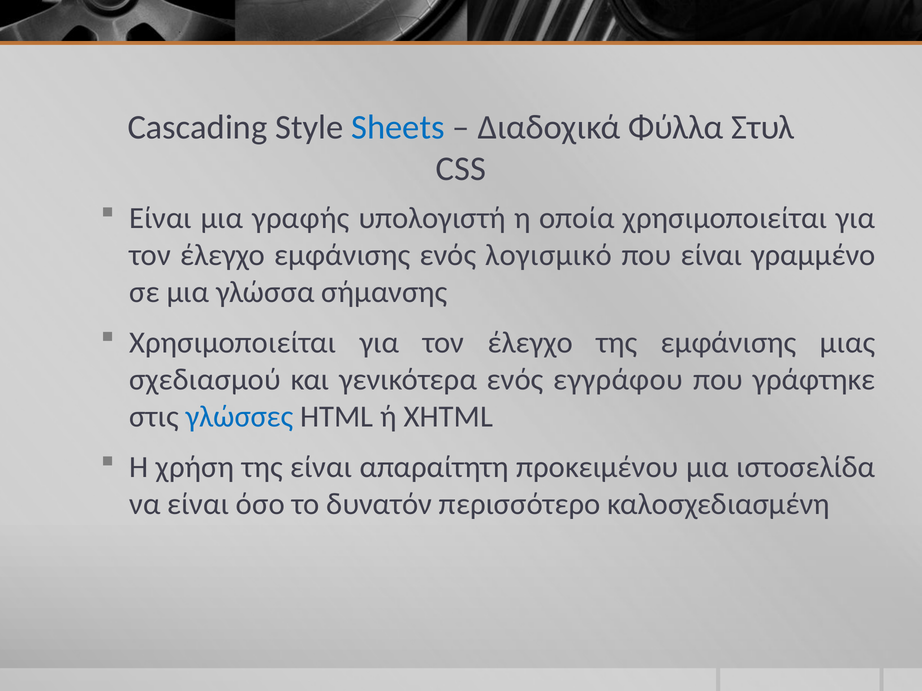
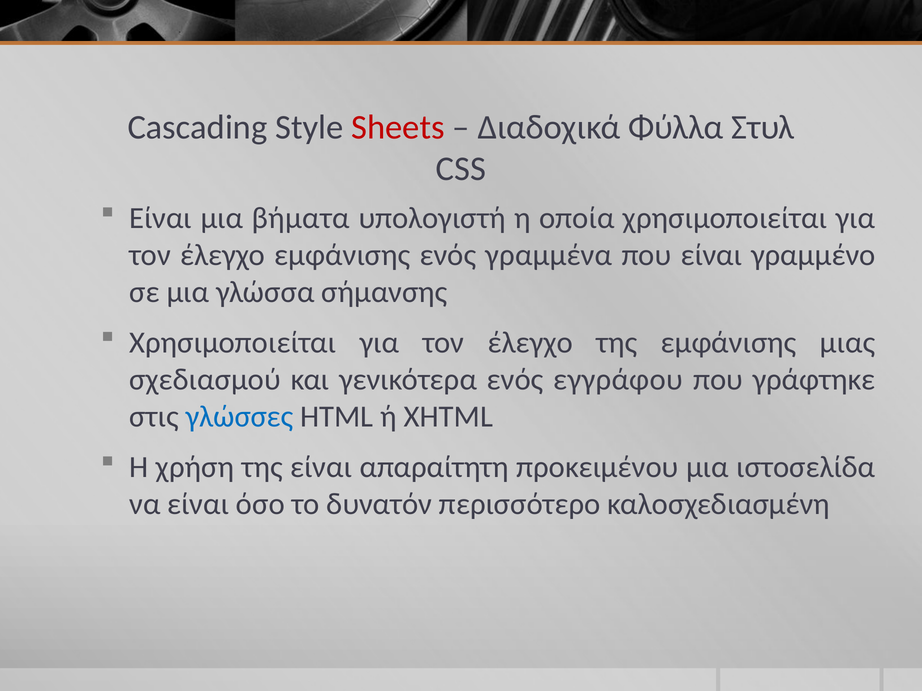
Sheets colour: blue -> red (398, 128)
γραφής: γραφής -> βήματα (301, 219)
λογισμικό: λογισμικό -> γραμμένα (549, 255)
